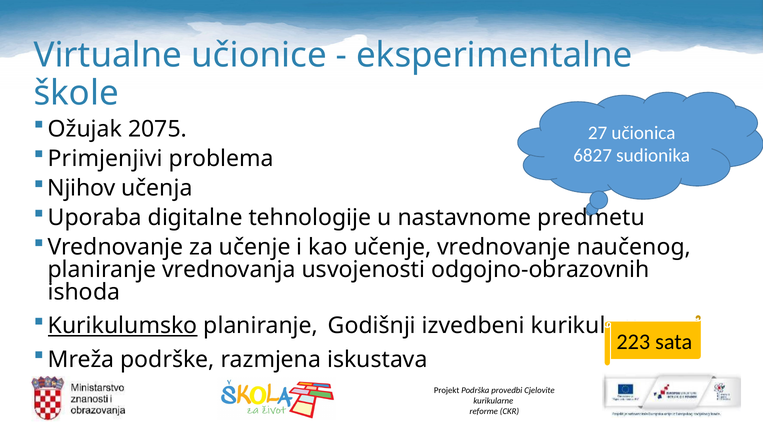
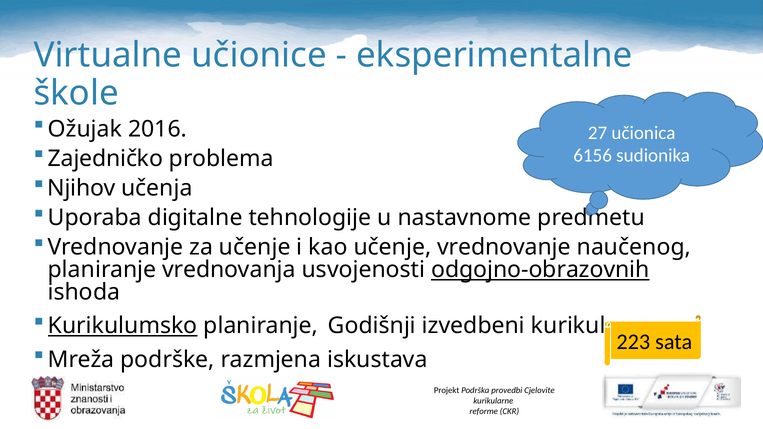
2075: 2075 -> 2016 (158, 129)
Primjenjivi: Primjenjivi -> Zajedničko (105, 159)
6827: 6827 -> 6156 (593, 156)
odgojno-obrazovnih underline: none -> present (540, 270)
